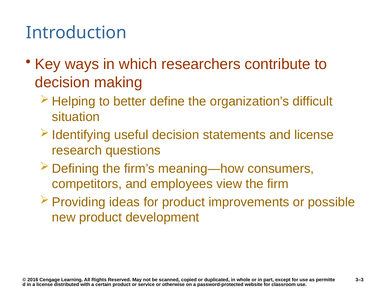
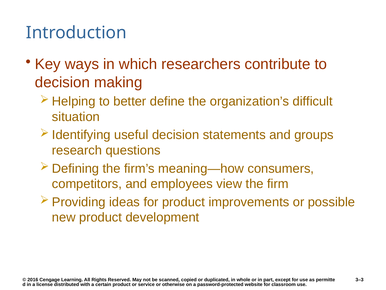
and license: license -> groups (314, 135)
